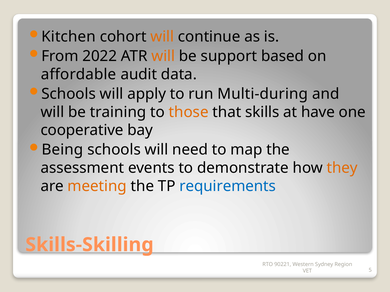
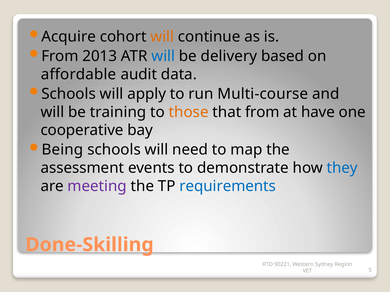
Kitchen: Kitchen -> Acquire (69, 37)
2022: 2022 -> 2013 (100, 56)
will colour: orange -> blue (163, 56)
support: support -> delivery (229, 56)
Multi-during: Multi-during -> Multi-course (263, 94)
that skills: skills -> from (262, 112)
they colour: orange -> blue (342, 168)
meeting colour: orange -> purple (97, 186)
Skills-Skilling: Skills-Skilling -> Done-Skilling (89, 245)
